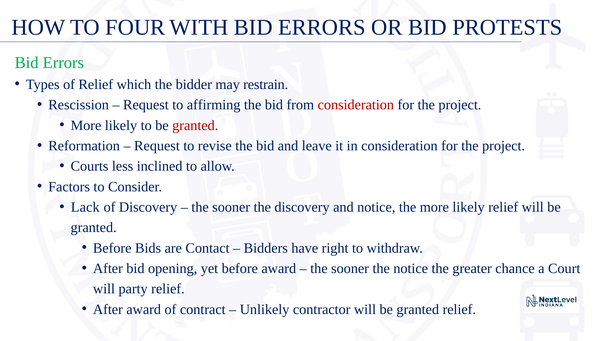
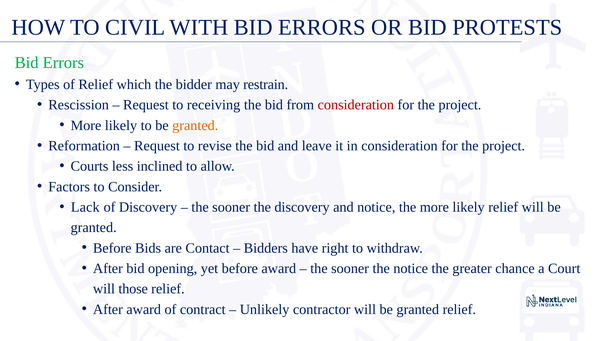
FOUR: FOUR -> CIVIL (135, 27)
affirming: affirming -> receiving (214, 105)
granted colour: red -> orange (195, 125)
party: party -> those (133, 289)
